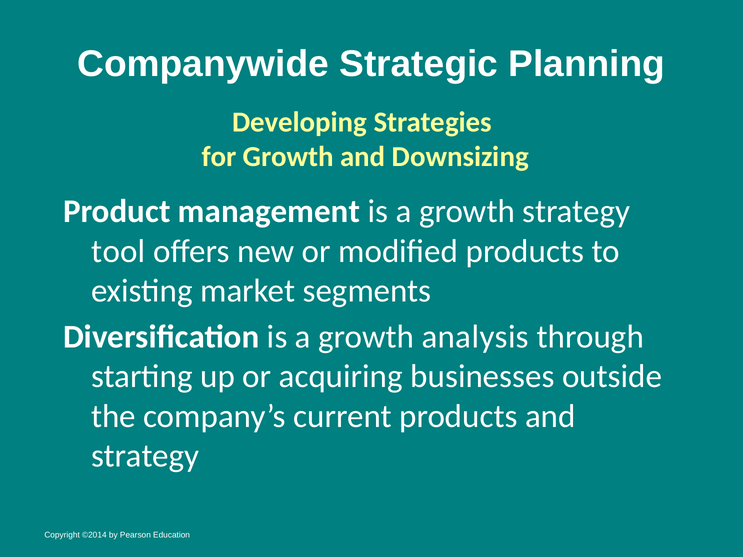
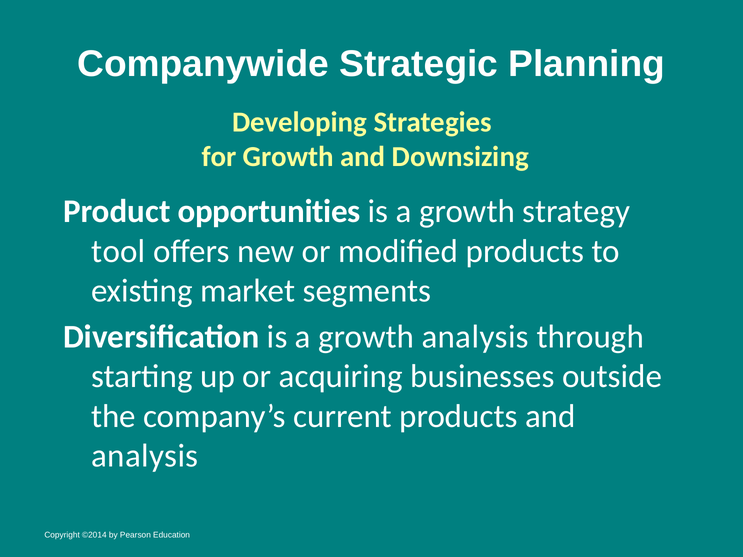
management: management -> opportunities (269, 212)
strategy: strategy -> analysis (145, 456)
